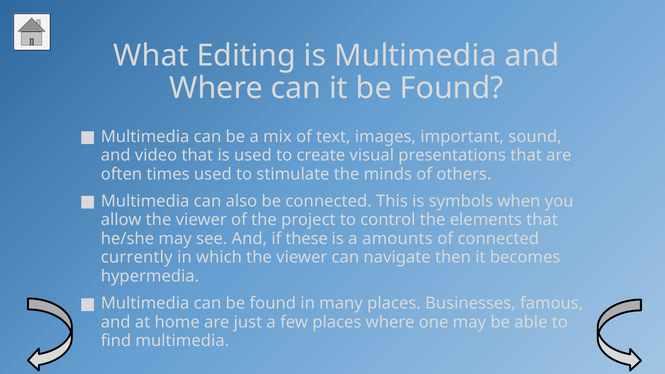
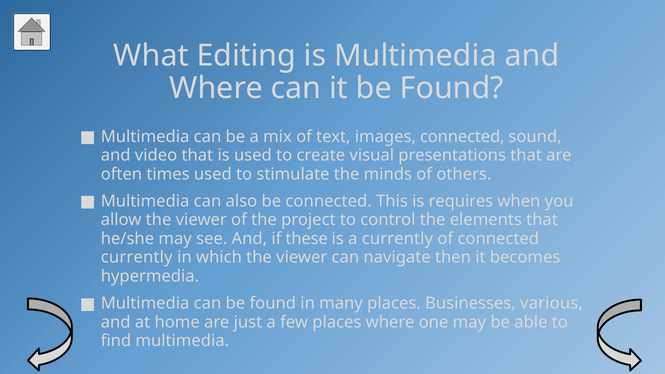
images important: important -> connected (462, 137)
symbols: symbols -> requires (461, 201)
a amounts: amounts -> currently (397, 239)
famous: famous -> various (552, 303)
